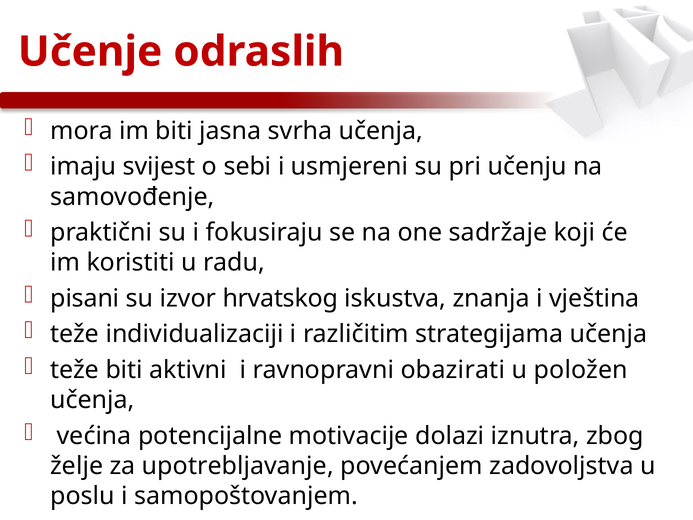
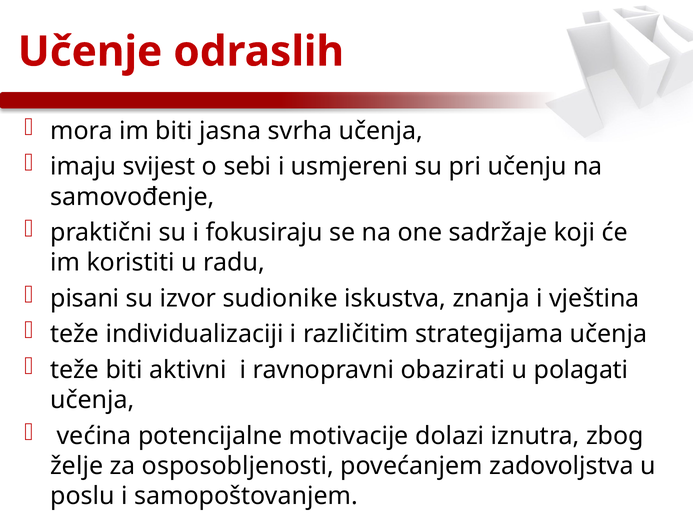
hrvatskog: hrvatskog -> sudionike (280, 298)
položen: položen -> polagati (581, 370)
upotrebljavanje: upotrebljavanje -> osposobljenosti (238, 466)
